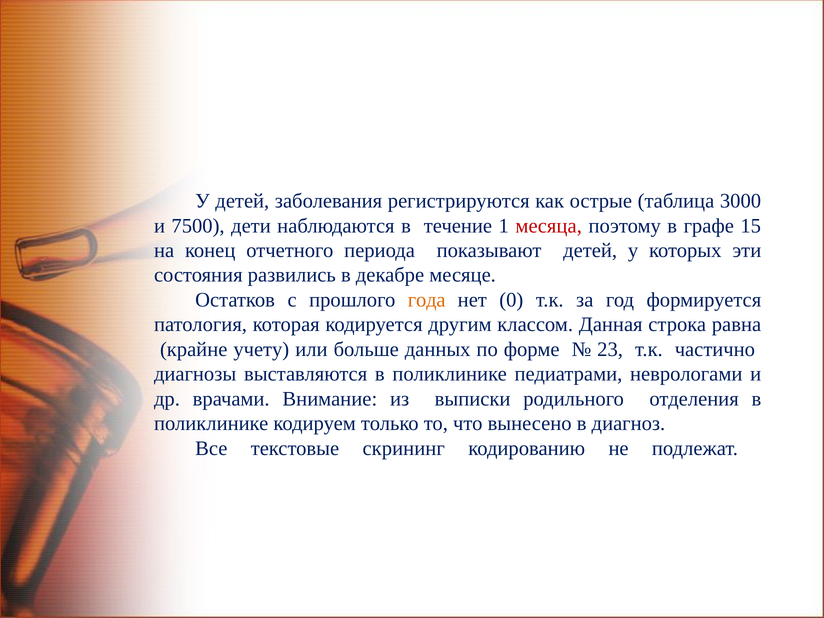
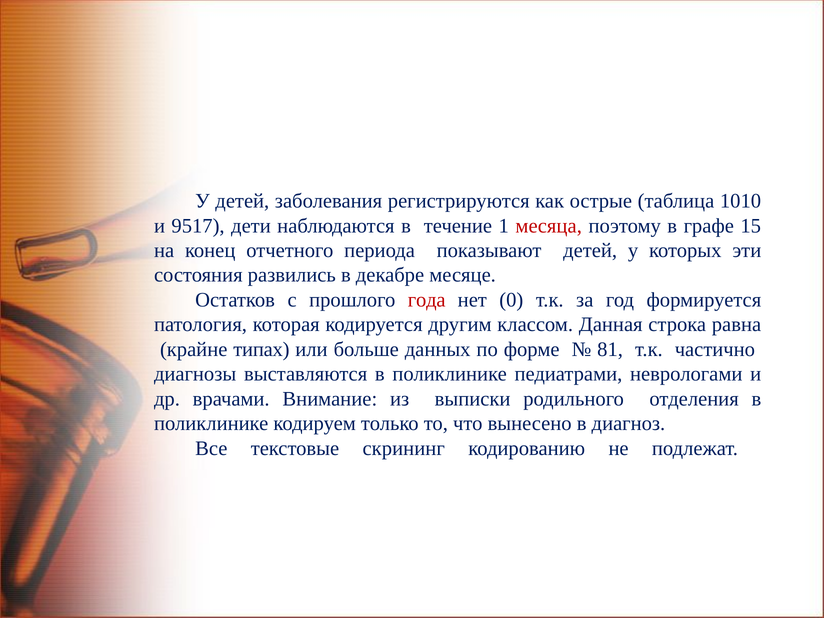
3000: 3000 -> 1010 (741, 201)
7500: 7500 -> 9517 (198, 226)
года colour: orange -> red (427, 300)
учету: учету -> типах (261, 349)
23: 23 -> 81 (610, 349)
